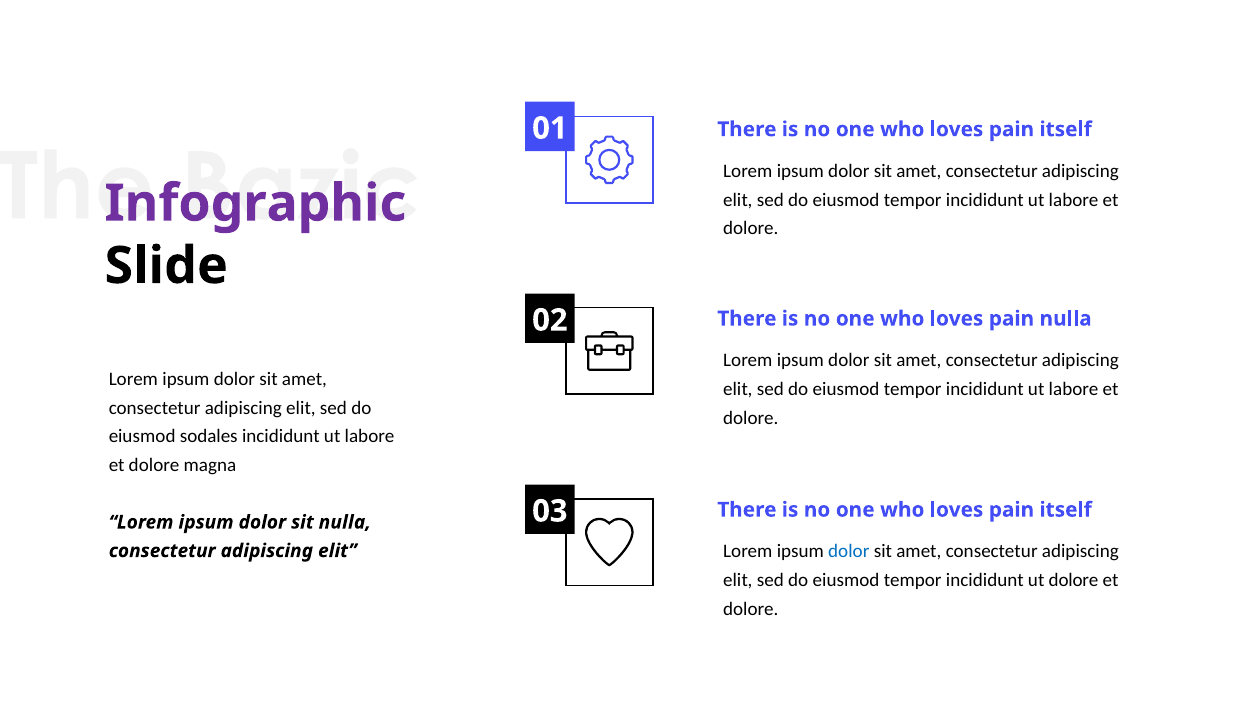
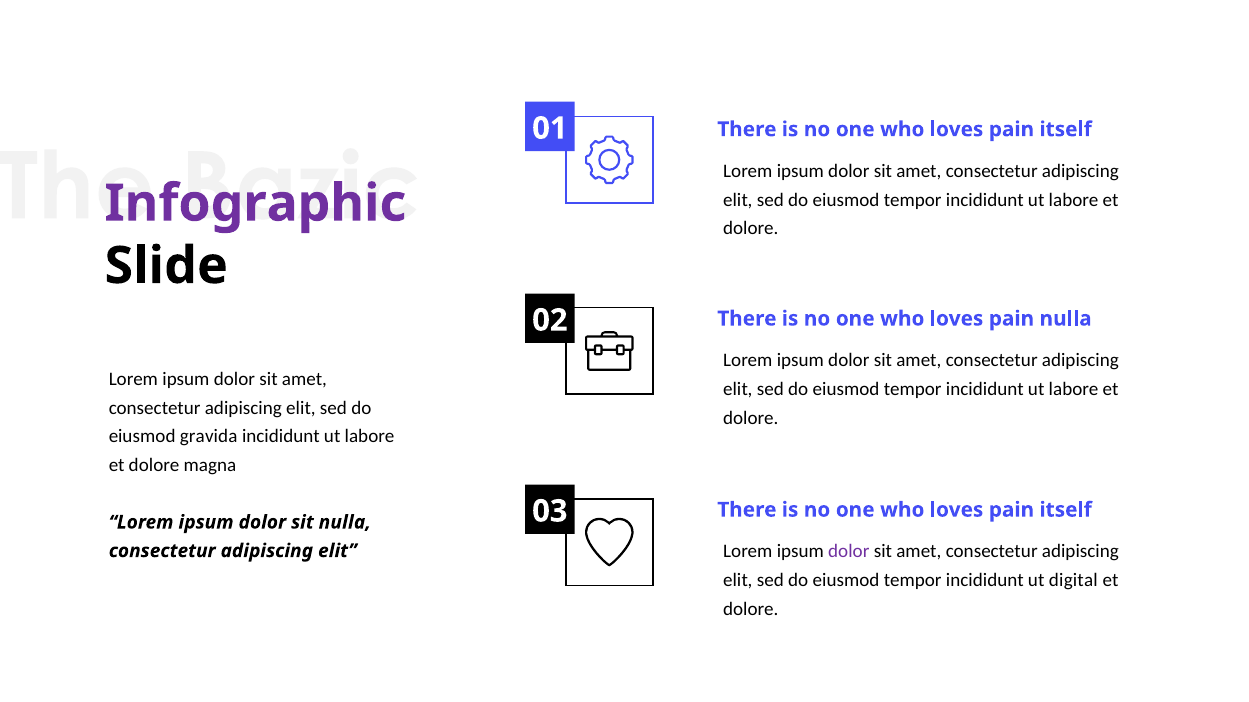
sodales: sodales -> gravida (209, 437)
dolor colour: blue -> purple (849, 552)
ut dolore: dolore -> digital (1073, 581)
